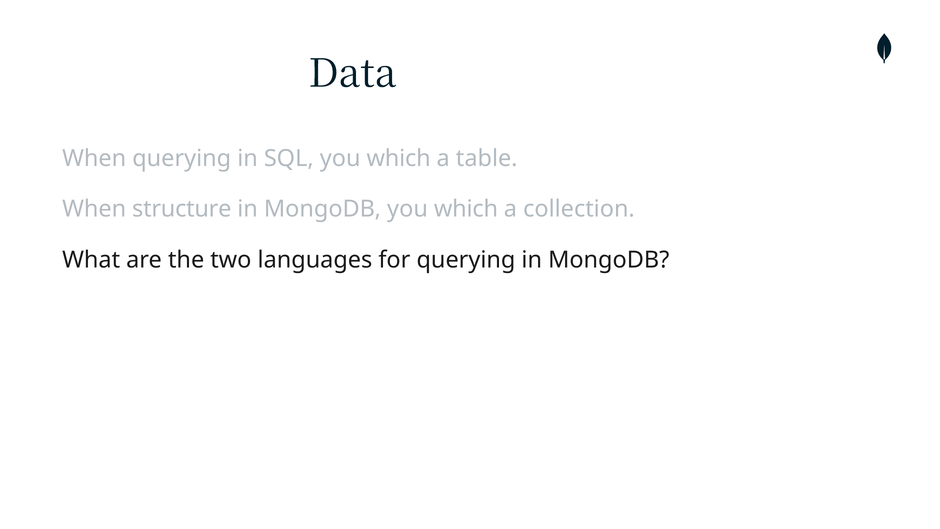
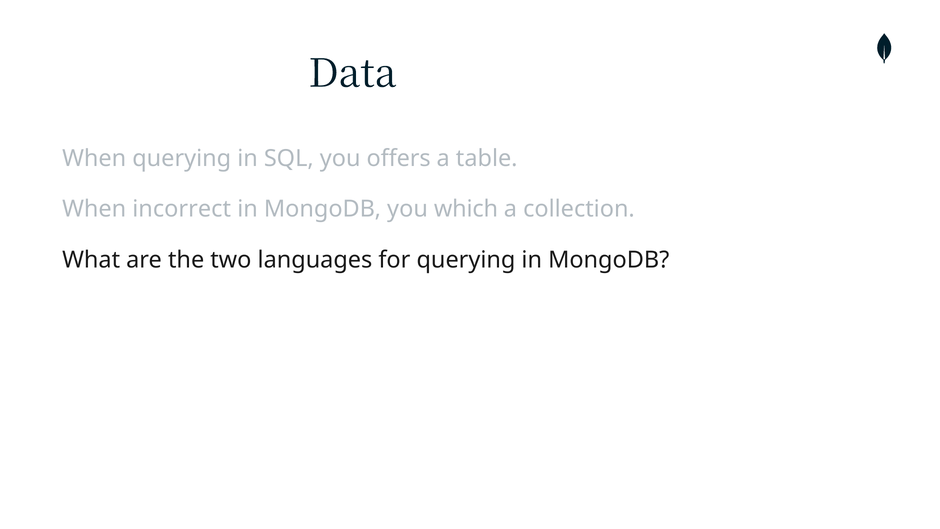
SQL you which: which -> offers (399, 159)
structure: structure -> incorrect (182, 209)
